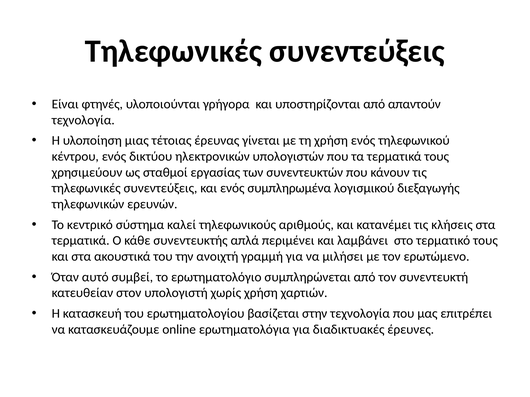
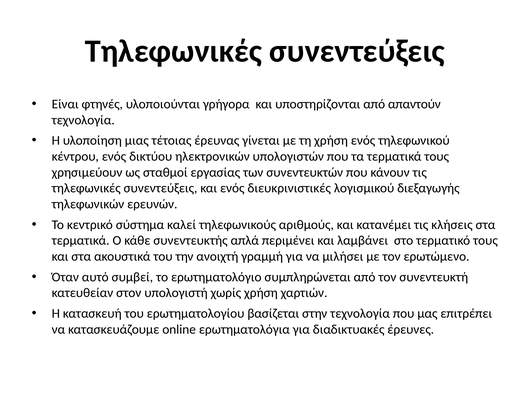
συμπληρωμένα: συμπληρωμένα -> διευκρινιστικές (289, 188)
